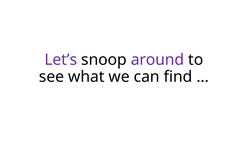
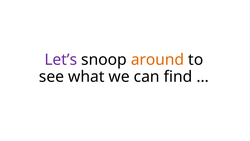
around colour: purple -> orange (158, 60)
